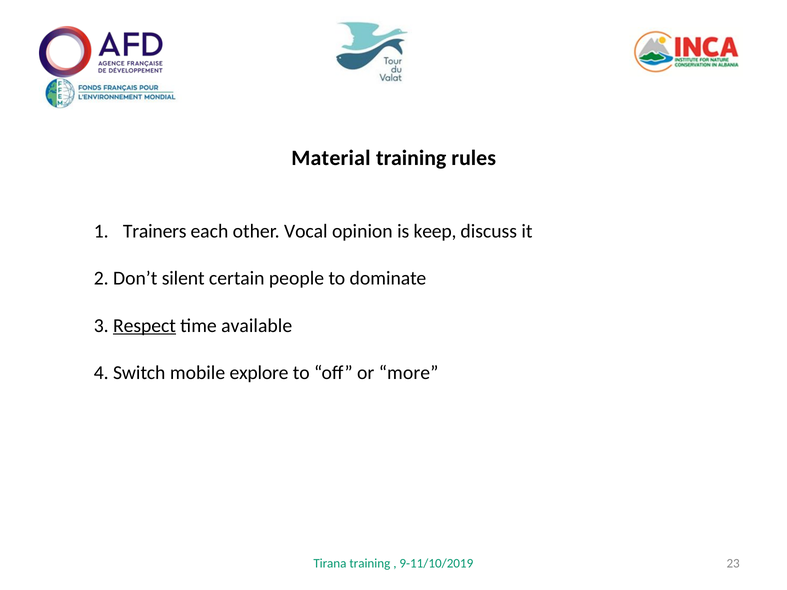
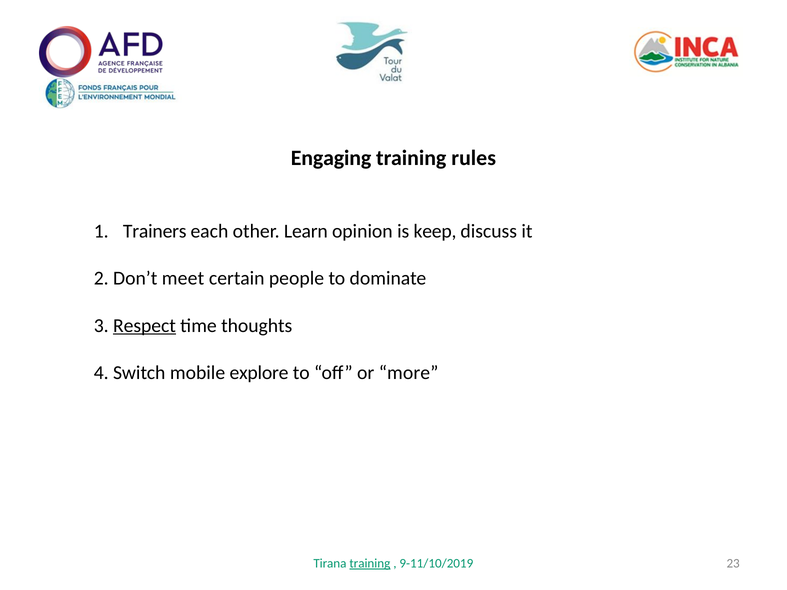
Material: Material -> Engaging (331, 158)
Vocal: Vocal -> Learn (306, 231)
silent: silent -> meet (183, 278)
available: available -> thoughts (257, 326)
training underline: none -> present (370, 564)
